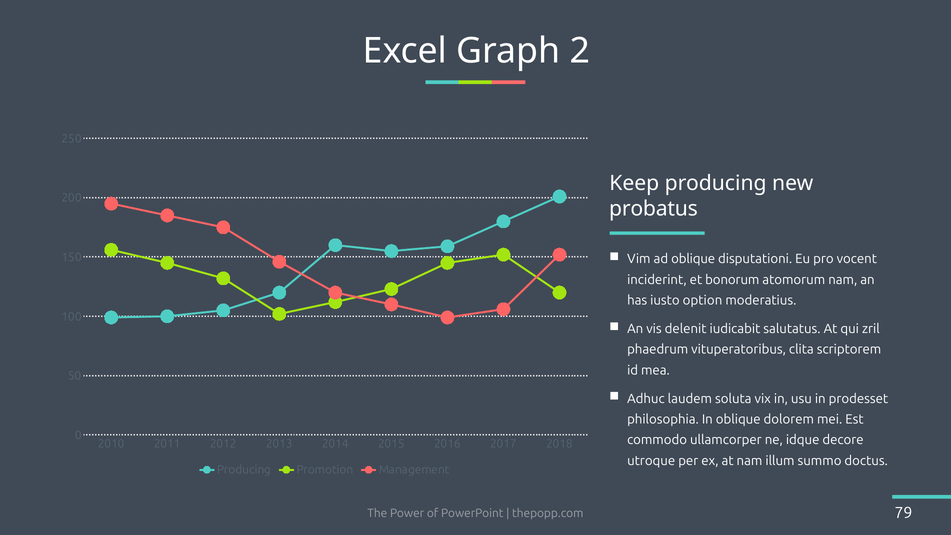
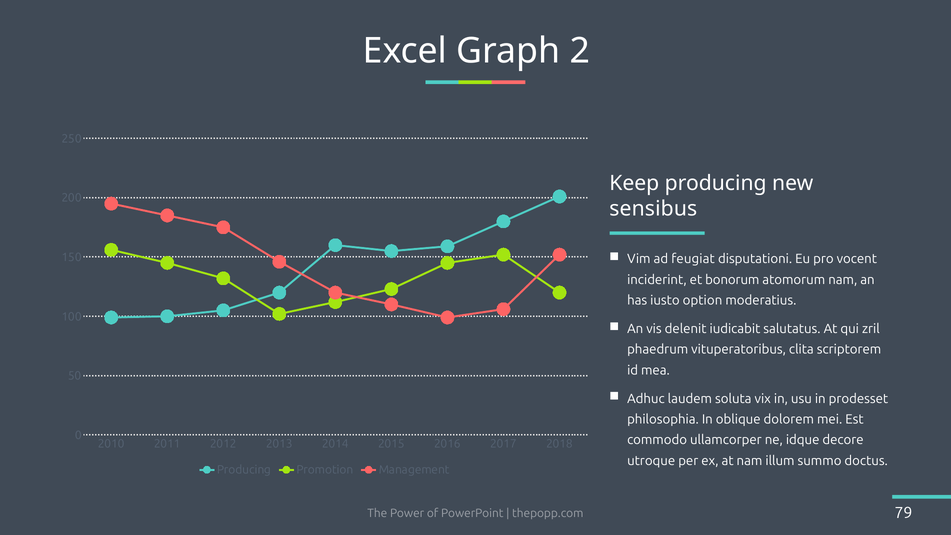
probatus: probatus -> sensibus (653, 209)
ad oblique: oblique -> feugiat (693, 259)
